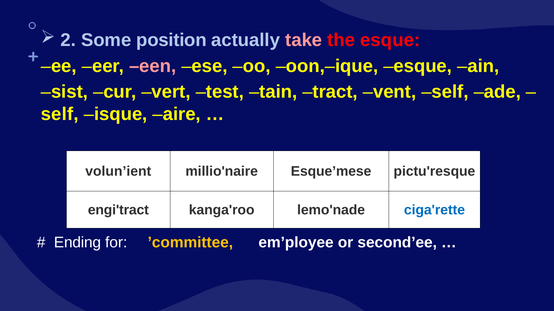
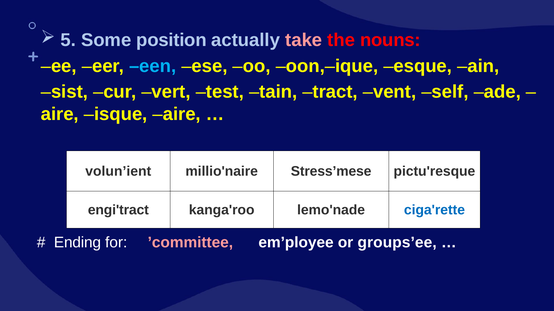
2: 2 -> 5 (68, 40)
the esque: esque -> nouns (390, 40)
een colour: pink -> light blue (153, 66)
self: self -> aire (60, 114)
Esque’mese: Esque’mese -> Stress’mese (331, 172)
’committee colour: yellow -> pink (190, 243)
second’ee: second’ee -> groups’ee (397, 243)
